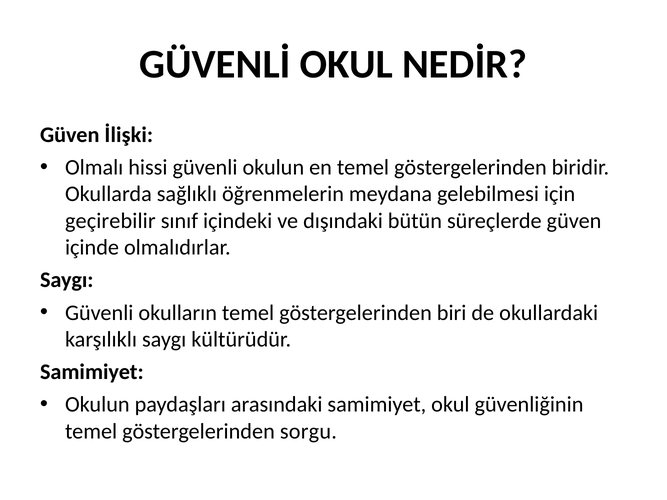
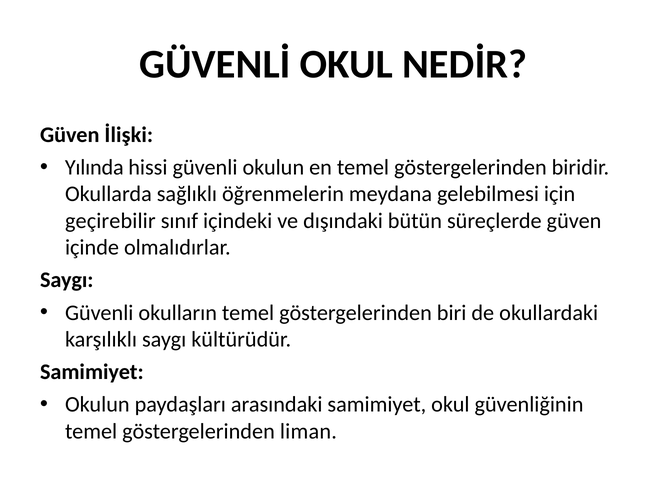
Olmalı: Olmalı -> Yılında (94, 168)
sorgu: sorgu -> liman (308, 431)
